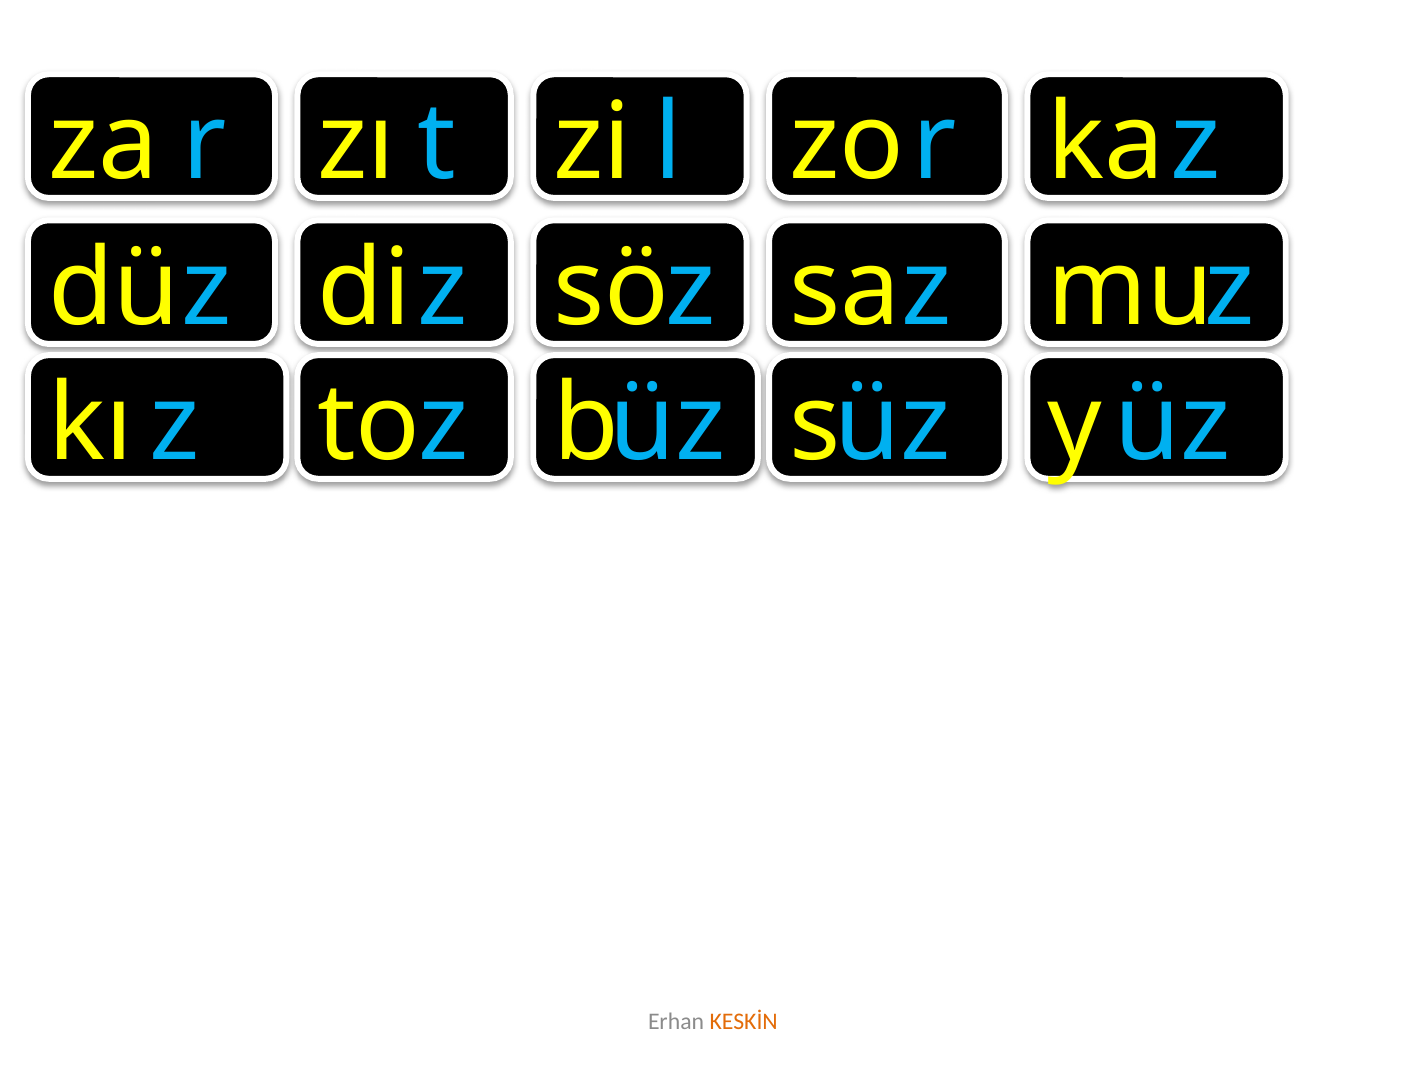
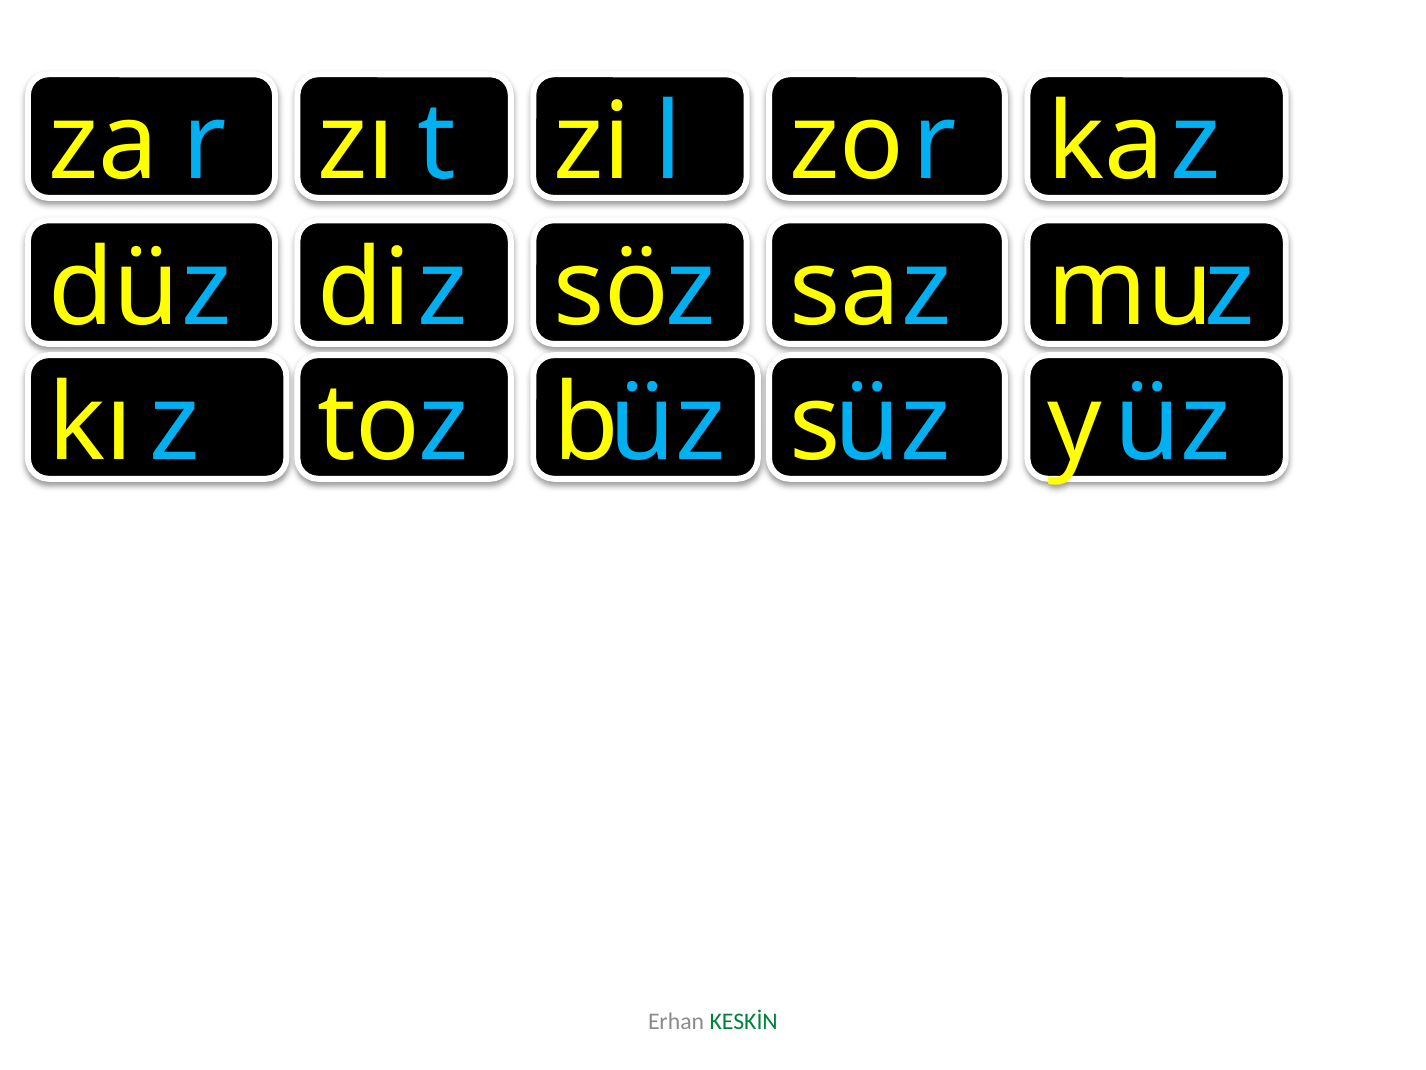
KESKİN colour: orange -> green (744, 1021)
